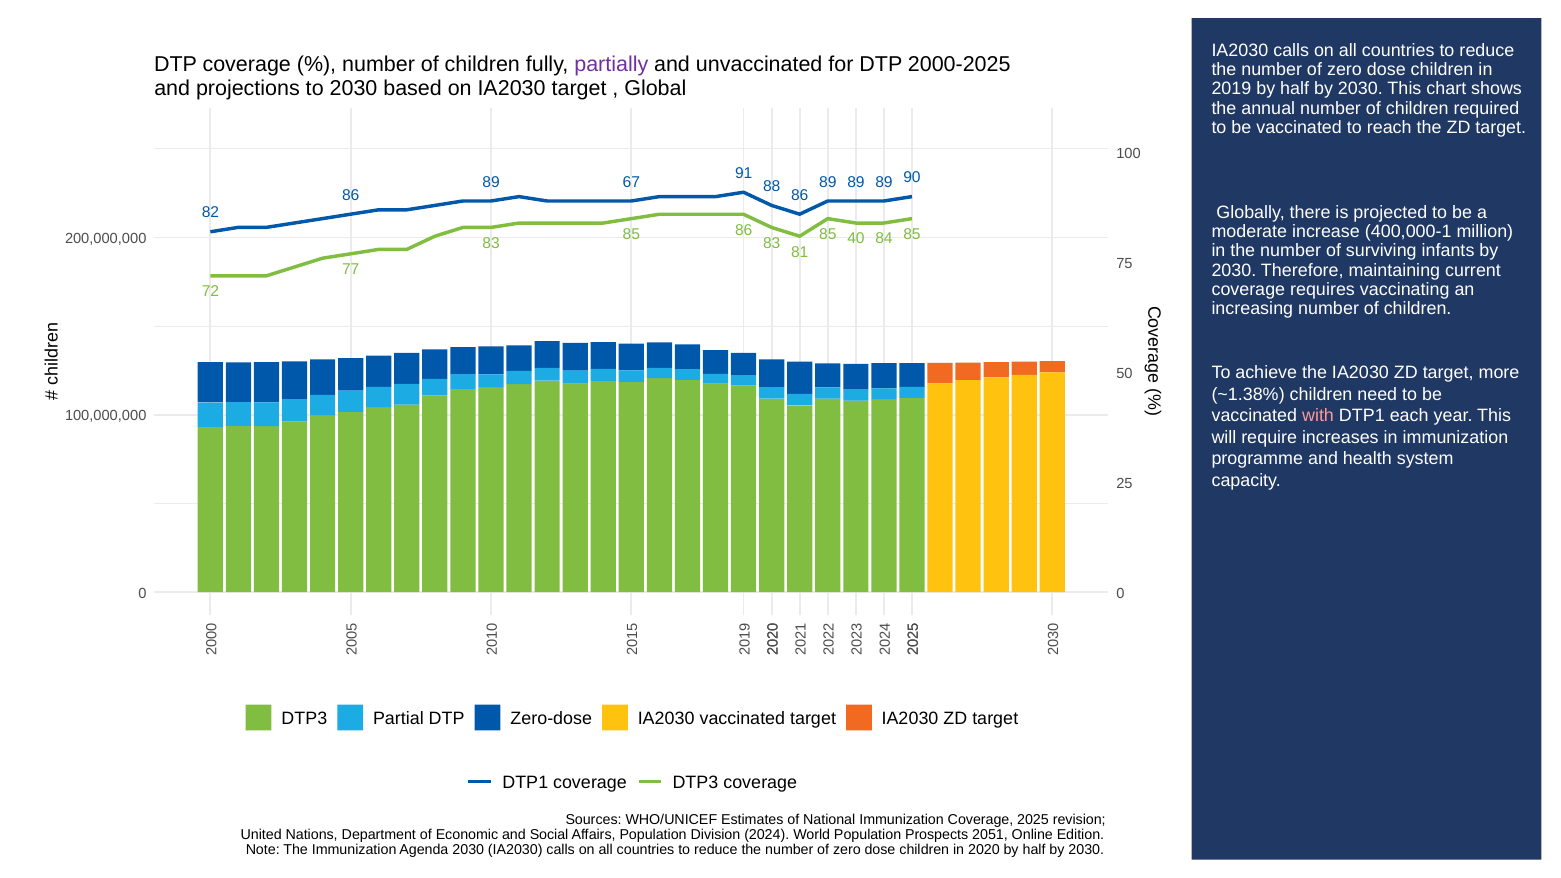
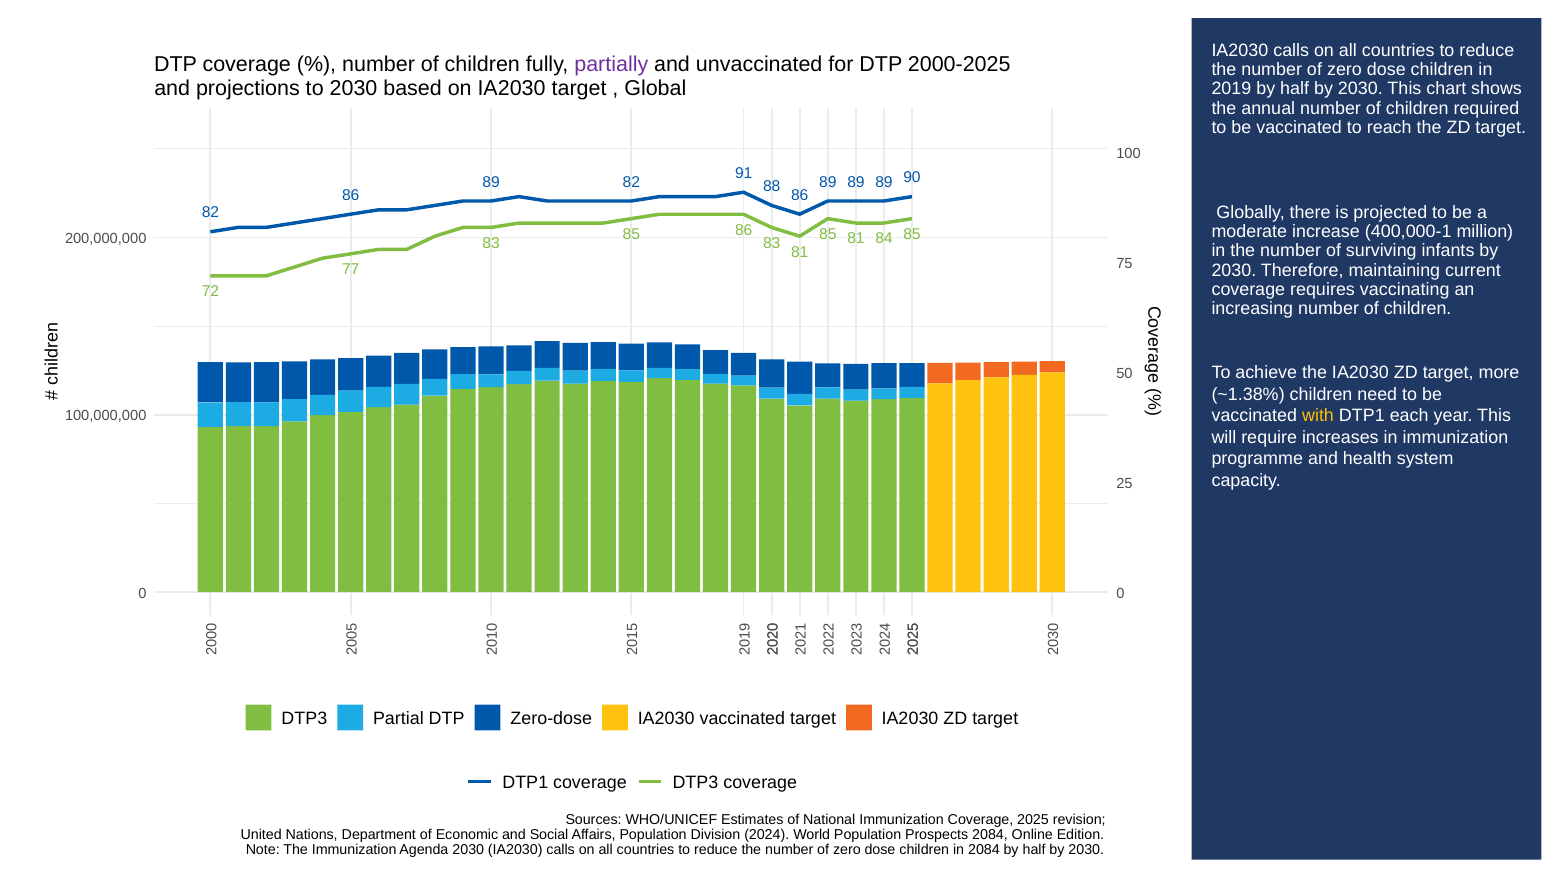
89 67: 67 -> 82 (631, 182)
85 40: 40 -> 81 (856, 239)
with colour: pink -> yellow (1318, 416)
Prospects 2051: 2051 -> 2084 (990, 835)
in 2020: 2020 -> 2084 (984, 850)
